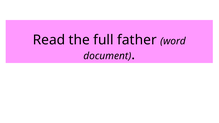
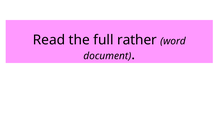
father: father -> rather (137, 40)
